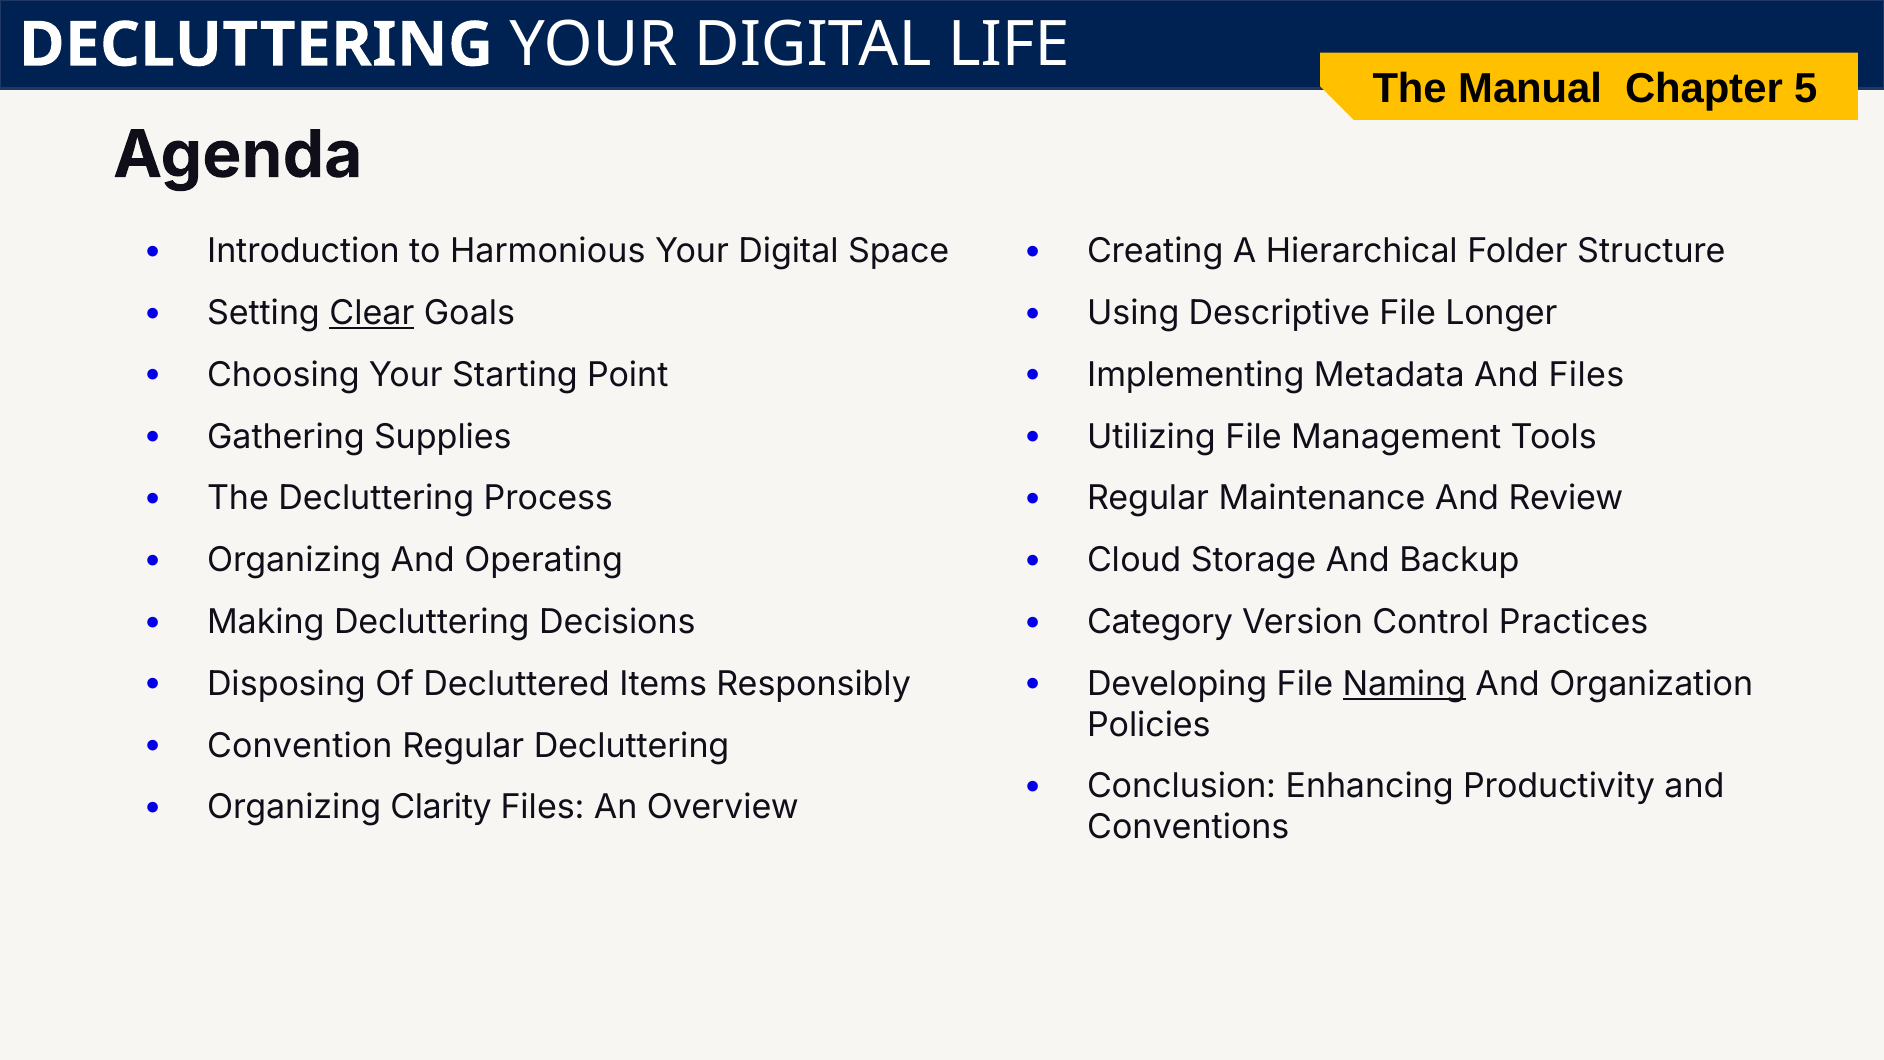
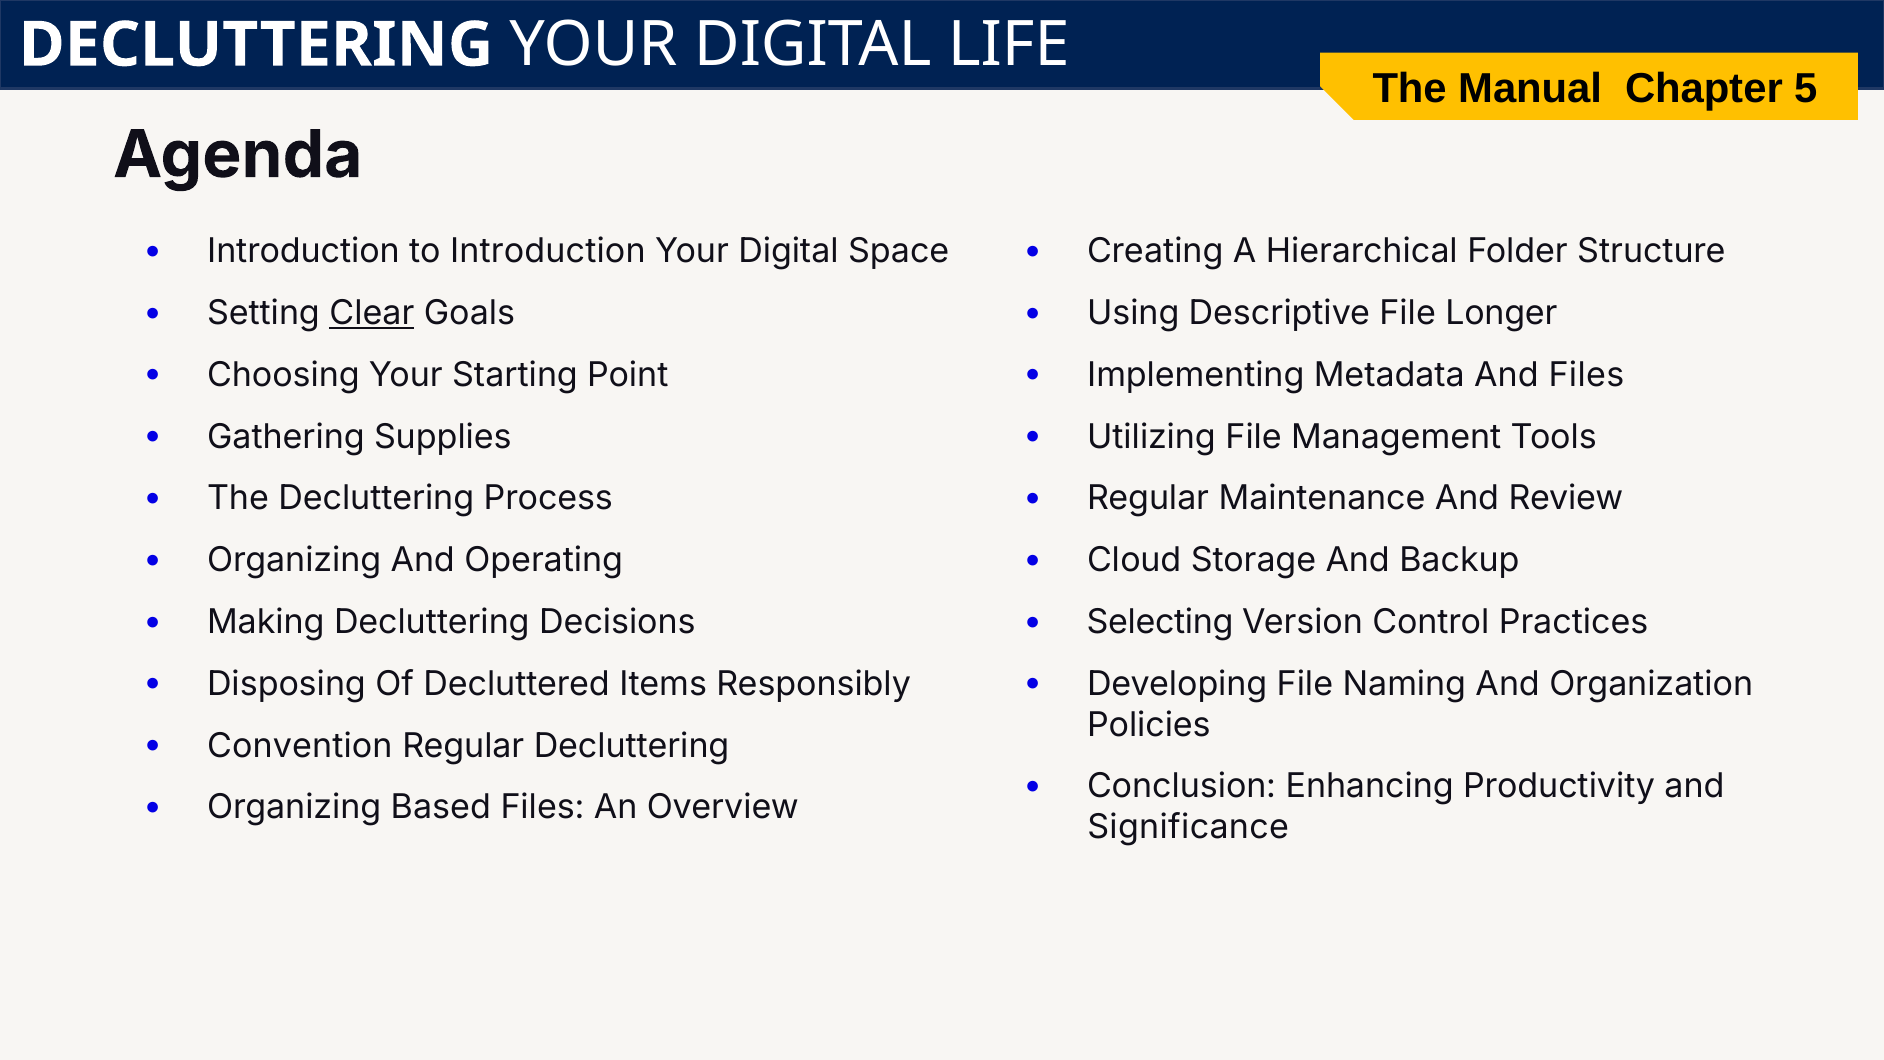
to Harmonious: Harmonious -> Introduction (548, 251)
Category: Category -> Selecting (1160, 622)
Naming underline: present -> none (1404, 684)
Clarity: Clarity -> Based (441, 807)
Conventions: Conventions -> Significance (1188, 827)
